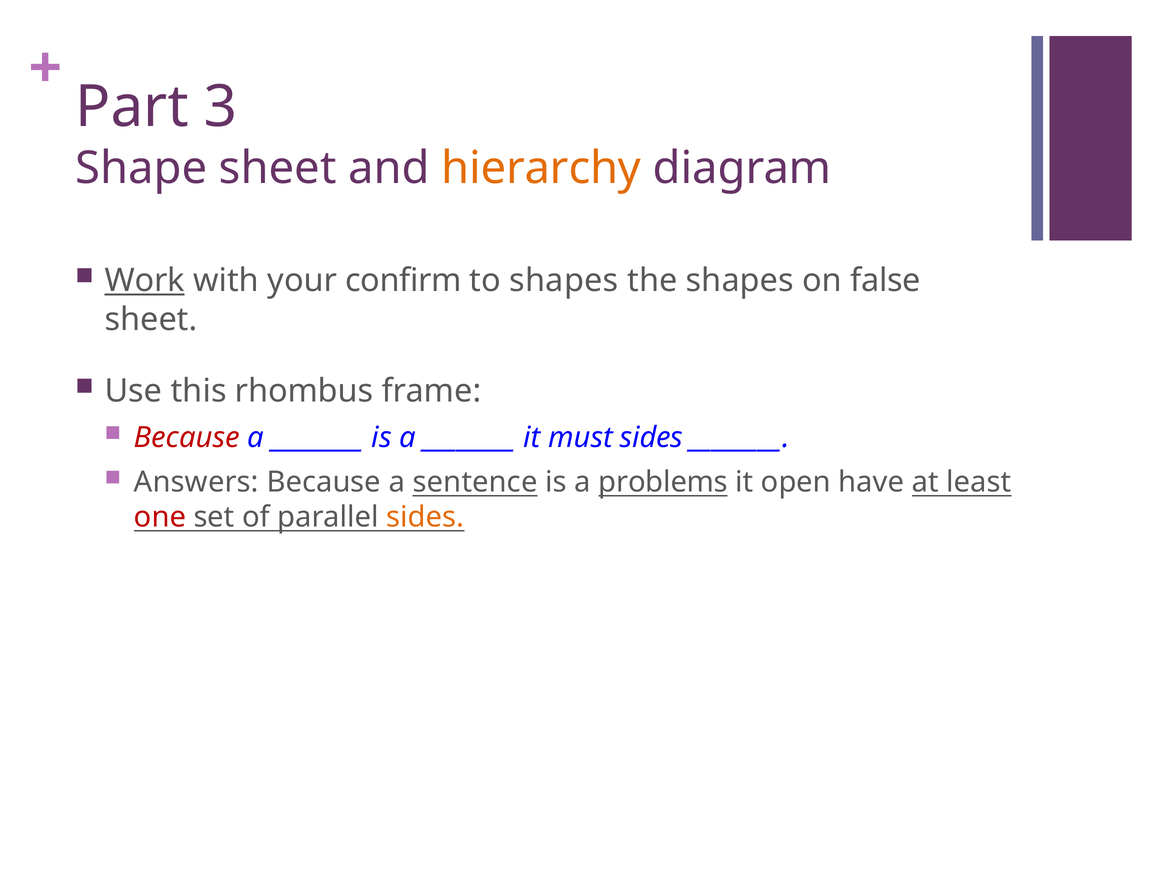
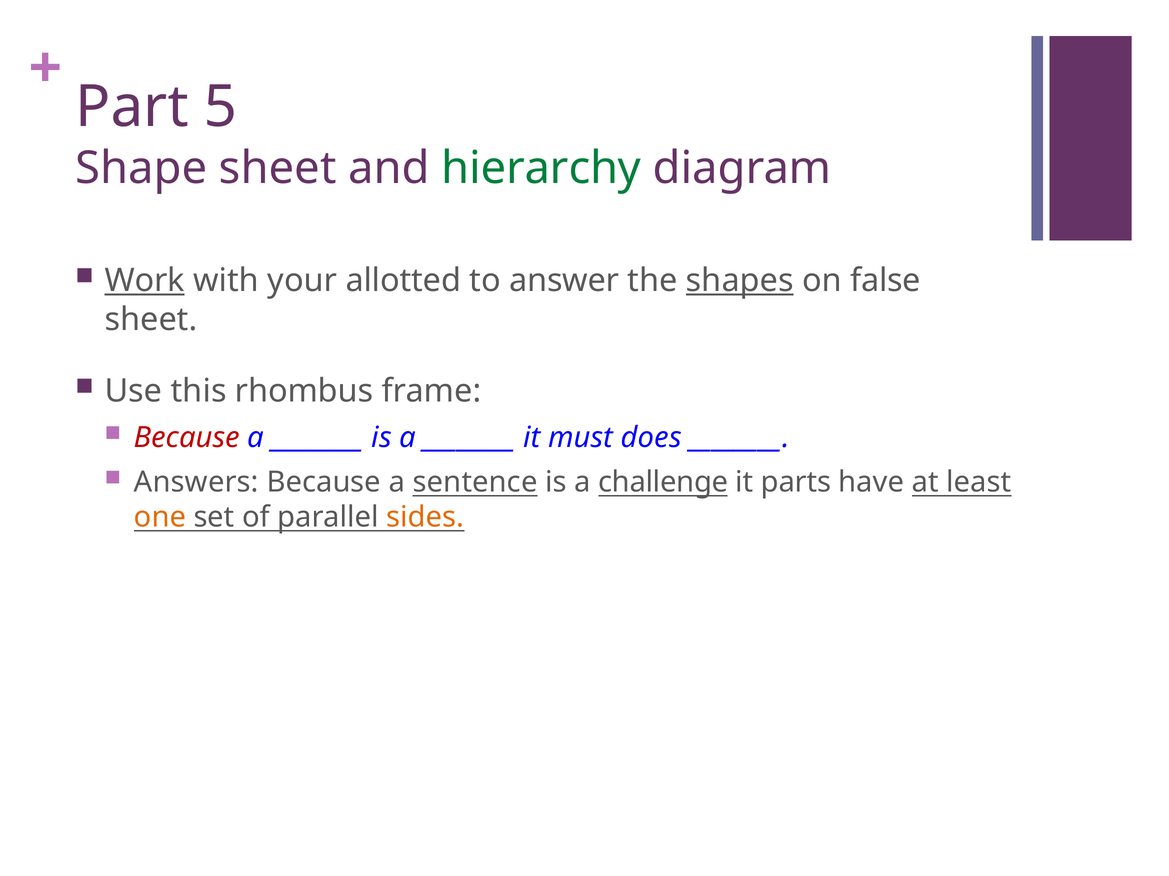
3: 3 -> 5 (221, 107)
hierarchy colour: orange -> green (541, 168)
confirm: confirm -> allotted (403, 281)
to shapes: shapes -> answer (564, 281)
shapes underline: none -> present (740, 281)
must sides: sides -> does (651, 438)
problems: problems -> challenge (663, 483)
open: open -> parts (796, 483)
one colour: red -> orange (160, 518)
